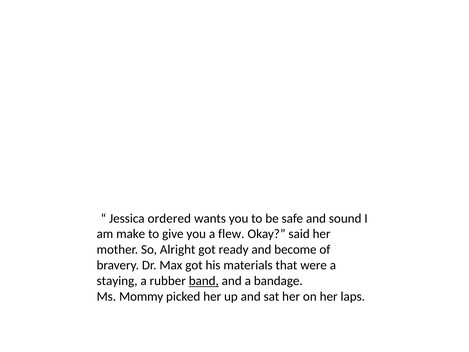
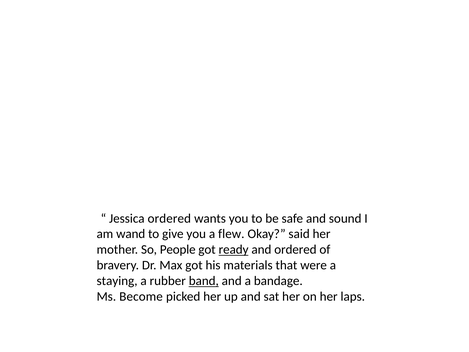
make: make -> wand (131, 234)
Alright: Alright -> People (178, 249)
ready underline: none -> present (234, 249)
and become: become -> ordered (295, 249)
Mommy: Mommy -> Become (141, 296)
